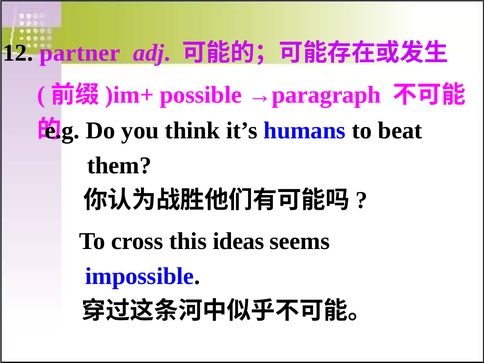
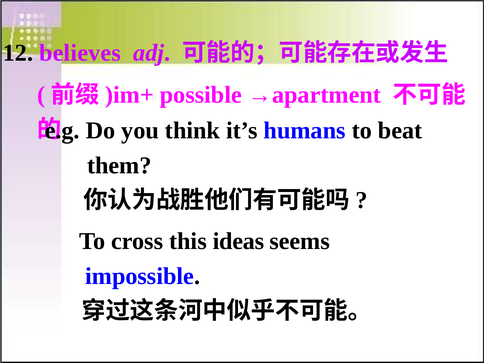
partner: partner -> believes (80, 53)
→paragraph: →paragraph -> →apartment (314, 95)
